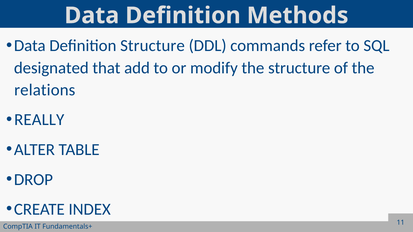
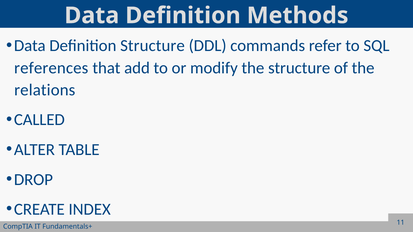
designated: designated -> references (51, 68)
REALLY: REALLY -> CALLED (39, 120)
